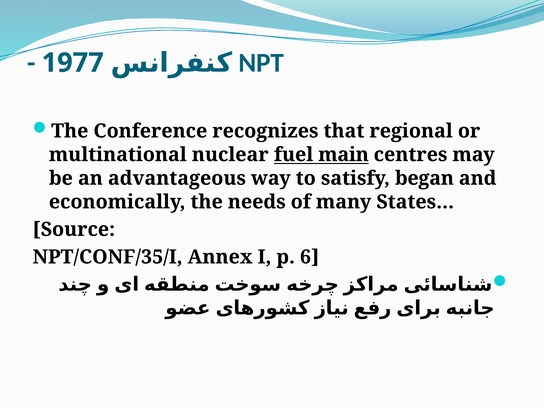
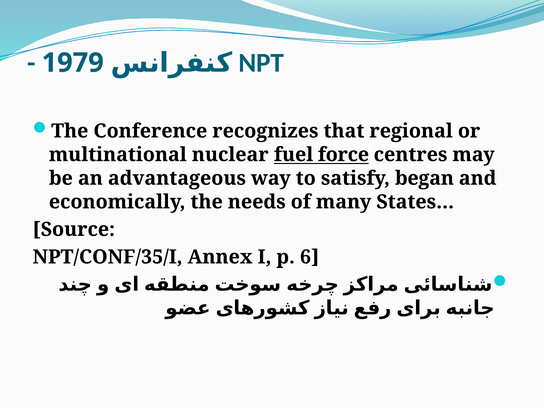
1977: 1977 -> 1979 (73, 63)
main: main -> force (344, 155)
